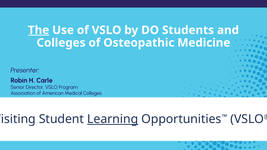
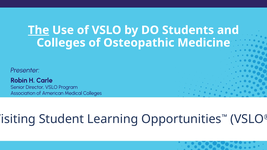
Learning underline: present -> none (113, 119)
